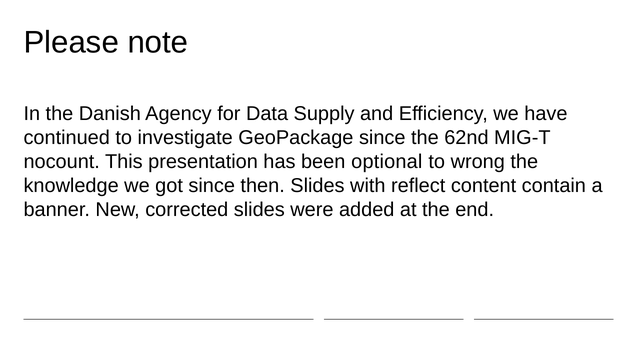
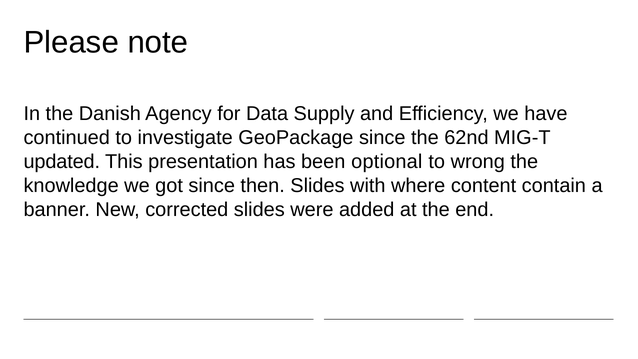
nocount: nocount -> updated (62, 162)
reflect: reflect -> where (418, 185)
